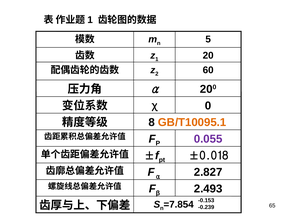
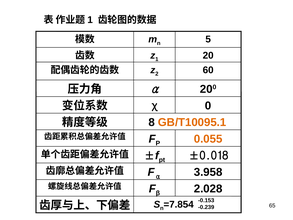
0.055 colour: purple -> orange (208, 139)
2.827: 2.827 -> 3.958 (208, 172)
2.493: 2.493 -> 2.028 (208, 188)
